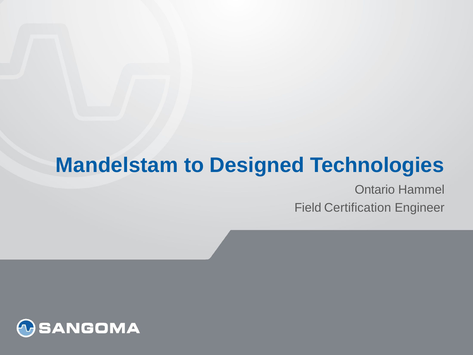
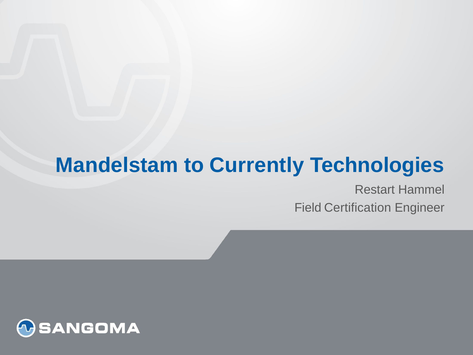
Designed: Designed -> Currently (257, 165)
Ontario: Ontario -> Restart (375, 190)
